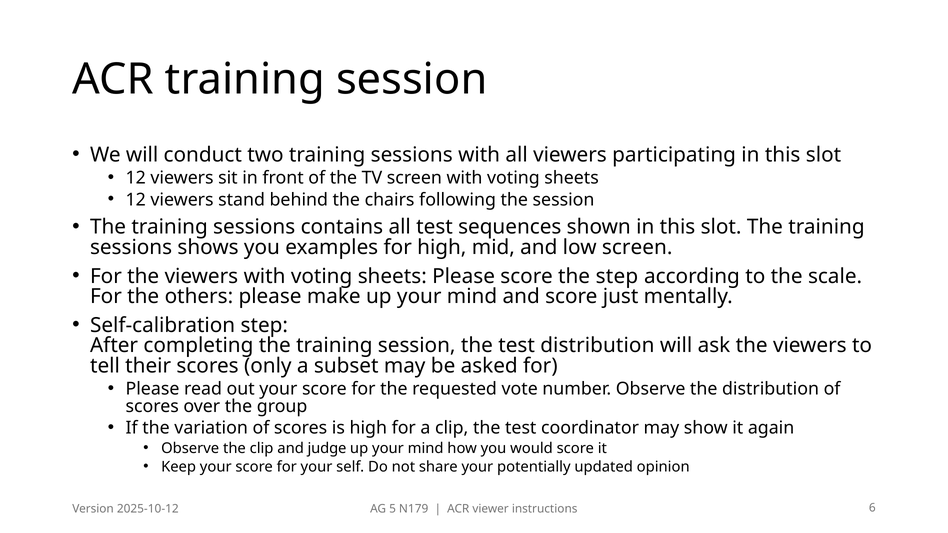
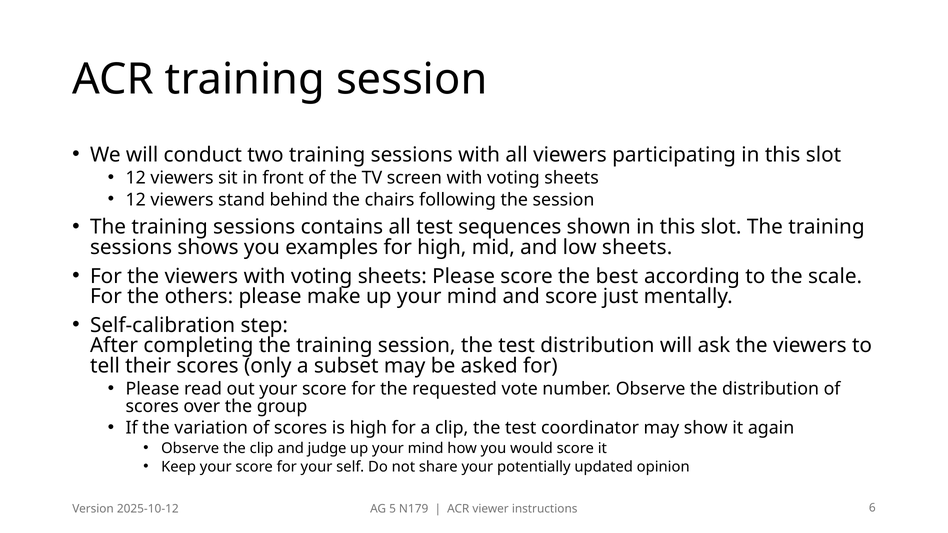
low screen: screen -> sheets (637, 247)
the step: step -> best (617, 276)
